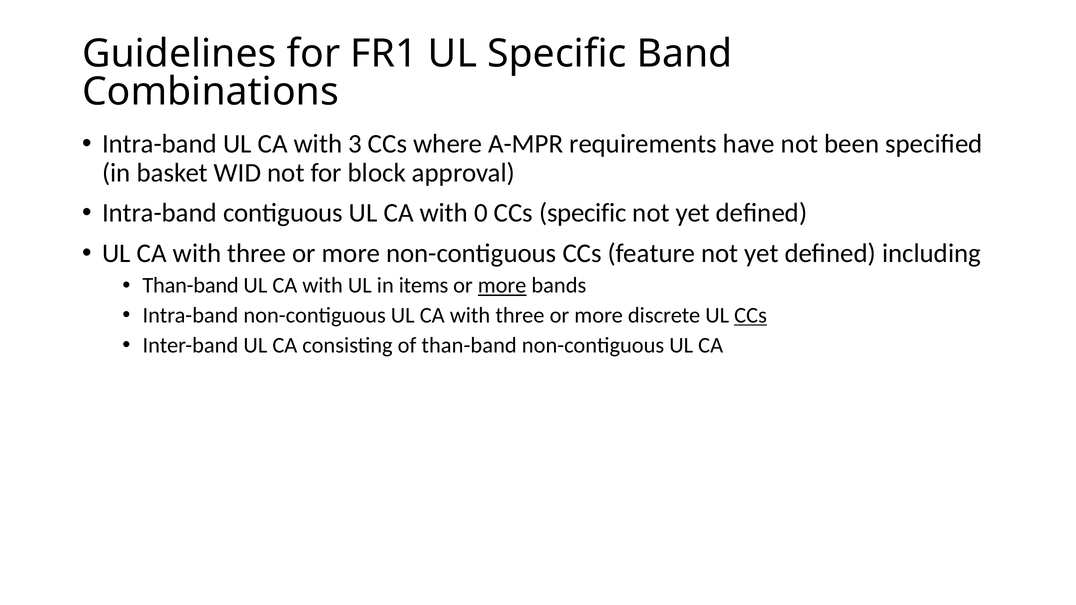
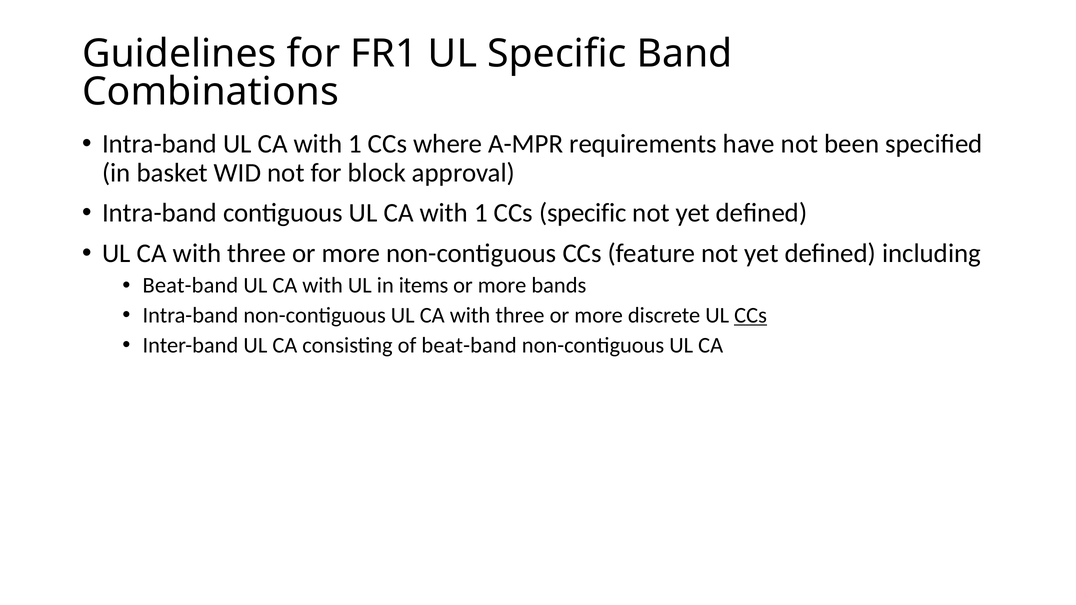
3: 3 -> 1 (355, 144)
0: 0 -> 1 (481, 213)
Than-band: Than-band -> Beat-band (190, 286)
more underline: present -> none (502, 286)
of than-band: than-band -> beat-band (469, 345)
